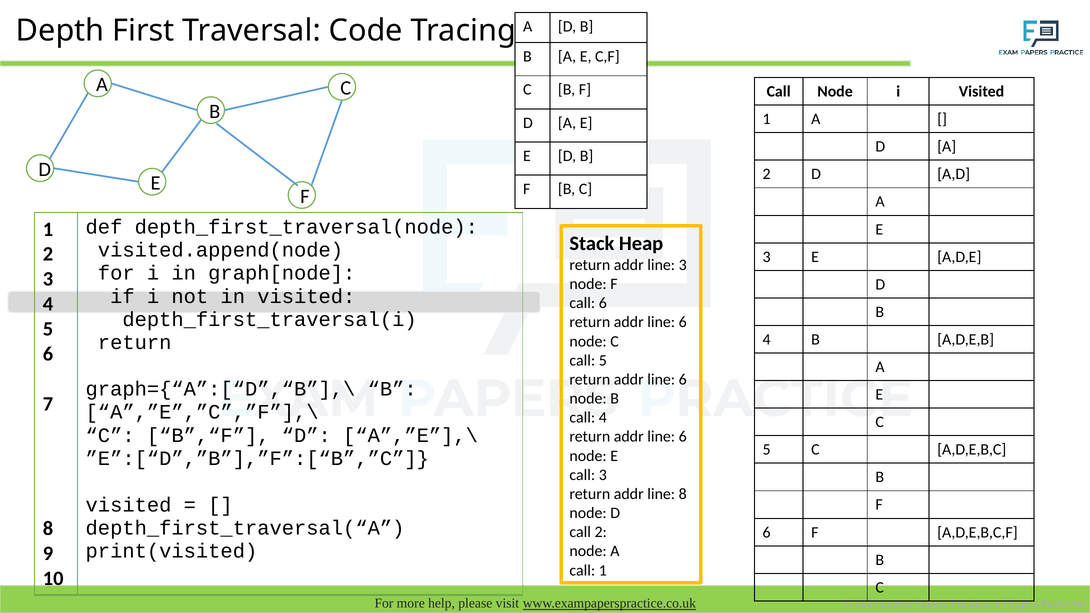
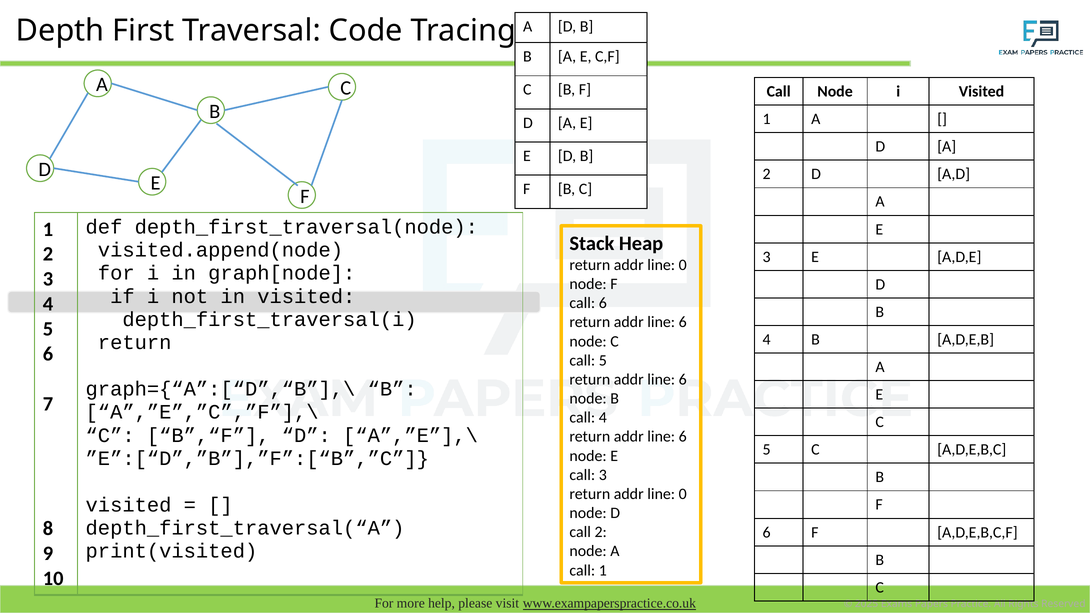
3: 3 -> 0 (683, 265)
8: 8 -> 0 (683, 494)
